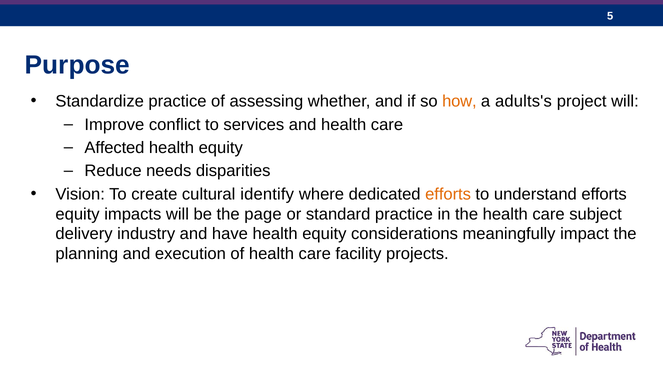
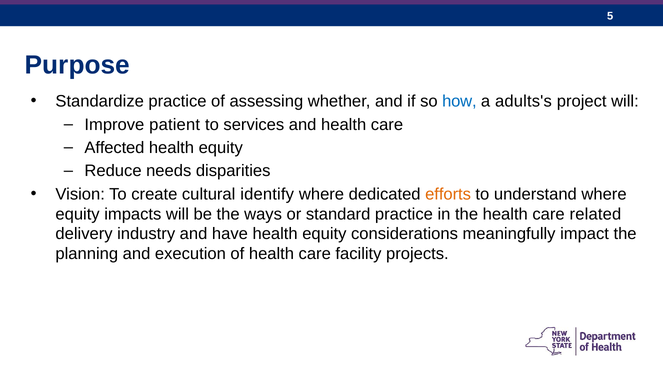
how colour: orange -> blue (459, 101)
conflict: conflict -> patient (175, 125)
understand efforts: efforts -> where (604, 194)
page: page -> ways (263, 214)
subject: subject -> related (595, 214)
